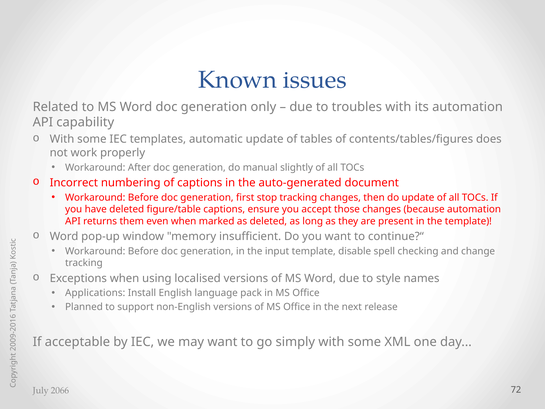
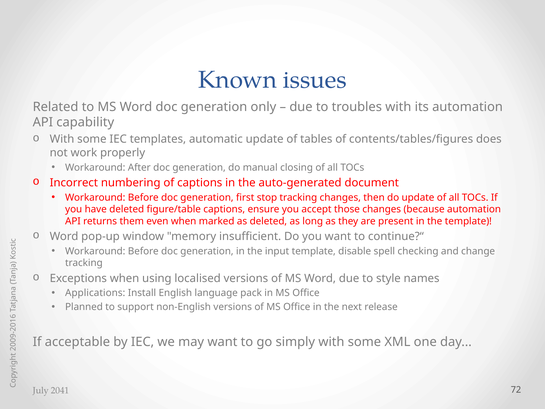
slightly: slightly -> closing (297, 167)
2066: 2066 -> 2041 (60, 390)
